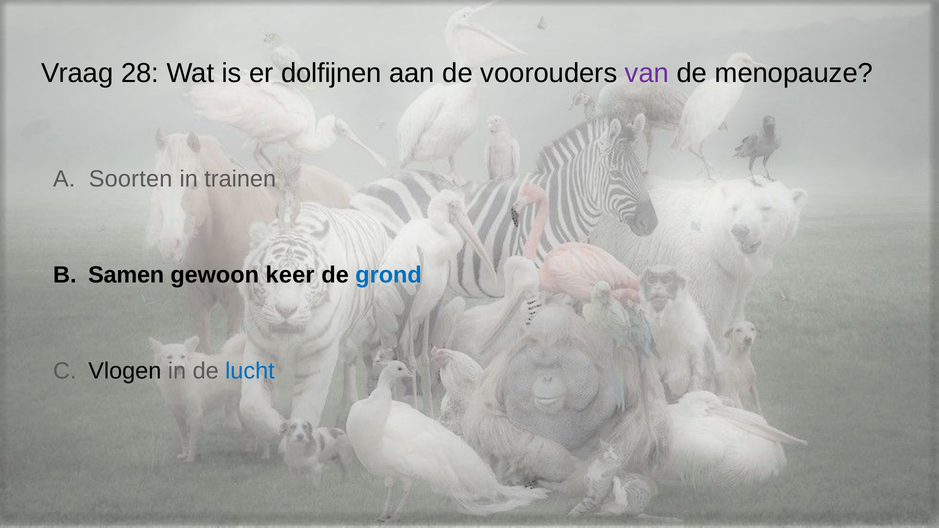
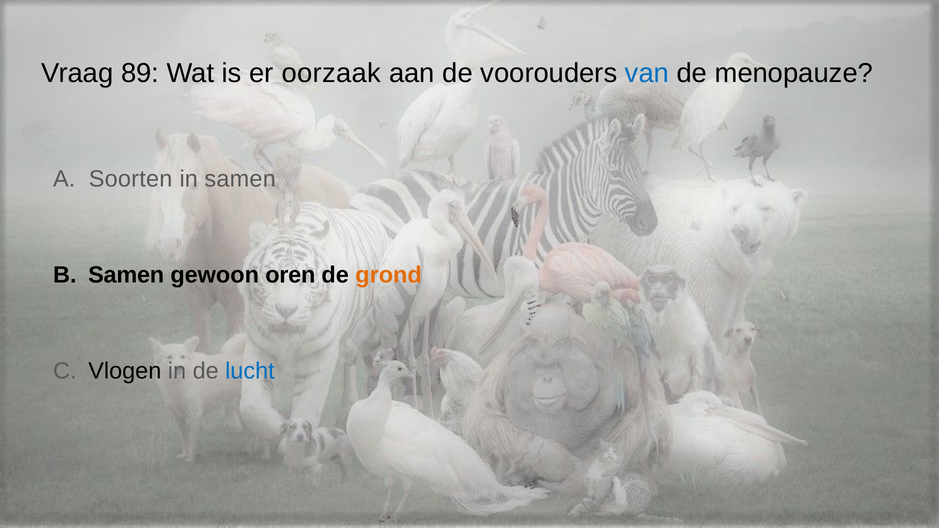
28: 28 -> 89 (140, 73)
dolfijnen: dolfijnen -> oorzaak (331, 73)
van colour: purple -> blue (647, 73)
in trainen: trainen -> samen (240, 179)
keer: keer -> oren (290, 275)
grond colour: blue -> orange (389, 275)
